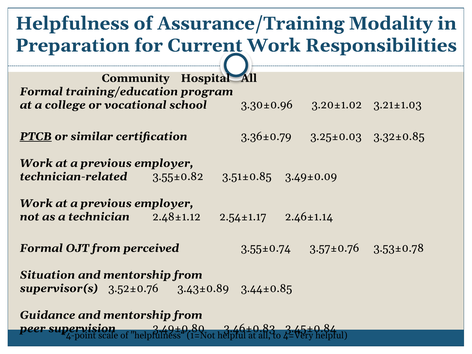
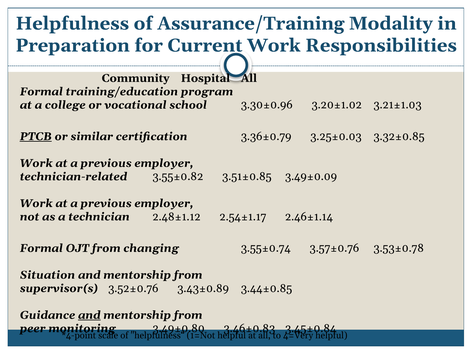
perceived: perceived -> changing (151, 248)
and underline: none -> present (89, 315)
supervision: supervision -> monitoring (82, 328)
